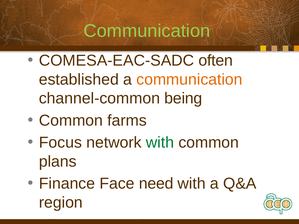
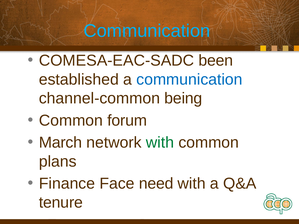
Communication colour: light green -> light blue (147, 31)
often: often -> been (216, 61)
communication colour: orange -> blue (189, 80)
farms: farms -> forum (127, 121)
Focus: Focus -> March (60, 143)
region: region -> tenure (61, 203)
